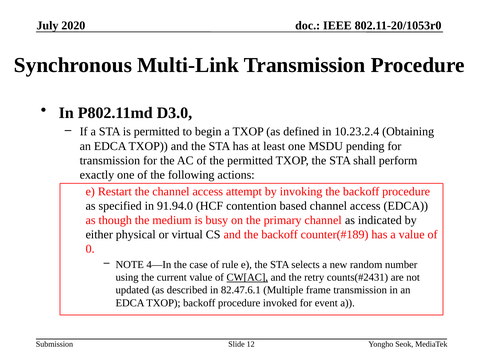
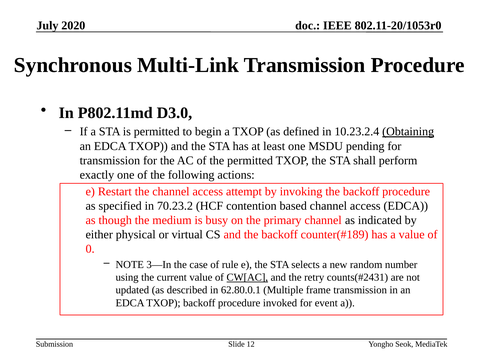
Obtaining underline: none -> present (408, 132)
91.94.0: 91.94.0 -> 70.23.2 (175, 206)
4—In: 4—In -> 3—In (159, 265)
82.47.6.1: 82.47.6.1 -> 62.80.0.1 (241, 290)
